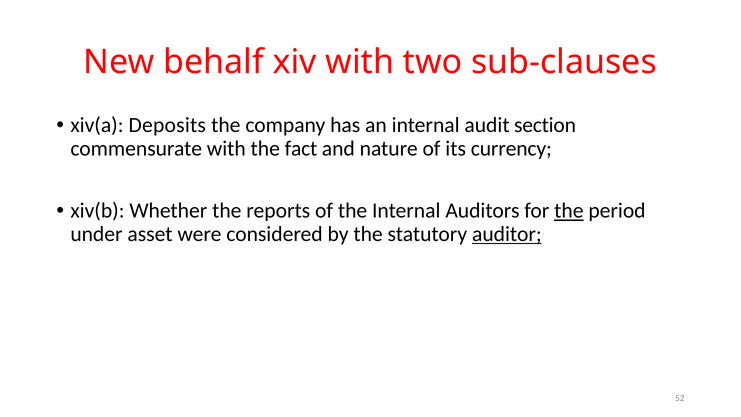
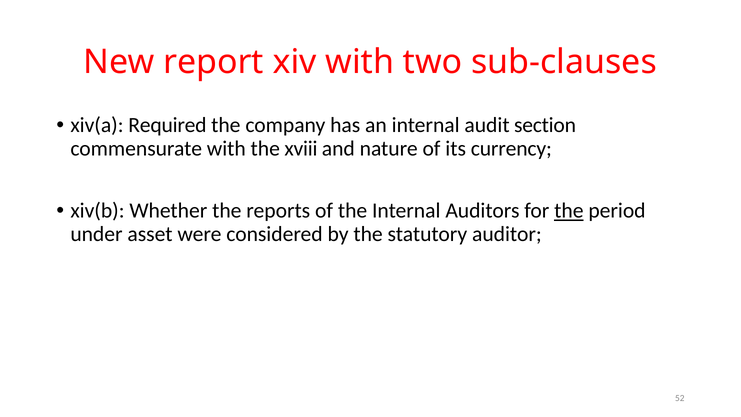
behalf: behalf -> report (213, 62)
Deposits: Deposits -> Required (167, 125)
fact: fact -> xviii (301, 149)
auditor underline: present -> none (507, 234)
